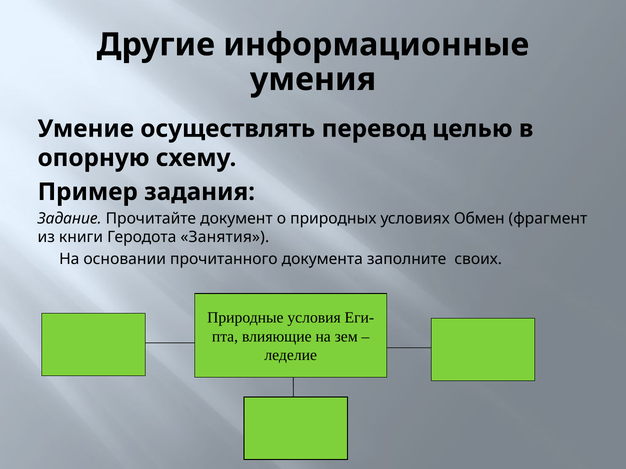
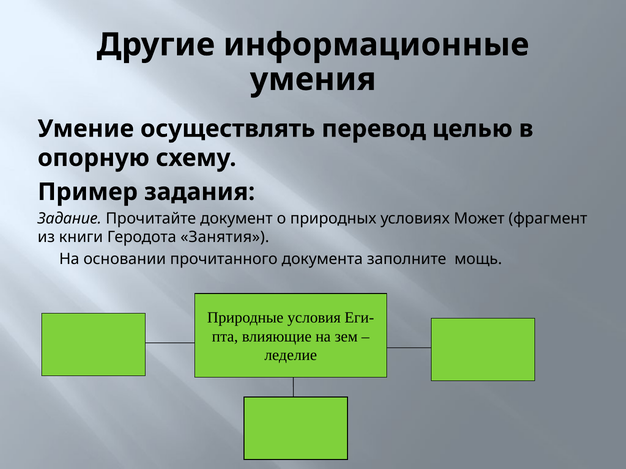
Обмен: Обмен -> Может (479, 219)
своих: своих -> мощь (478, 259)
